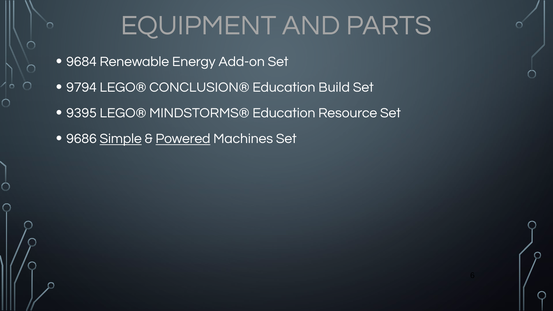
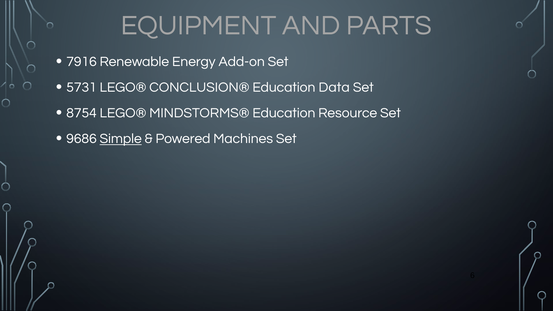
9684: 9684 -> 7916 (82, 62)
9794: 9794 -> 5731 (82, 87)
Build: Build -> Data (334, 87)
9395: 9395 -> 8754 (82, 113)
Powered underline: present -> none (183, 139)
